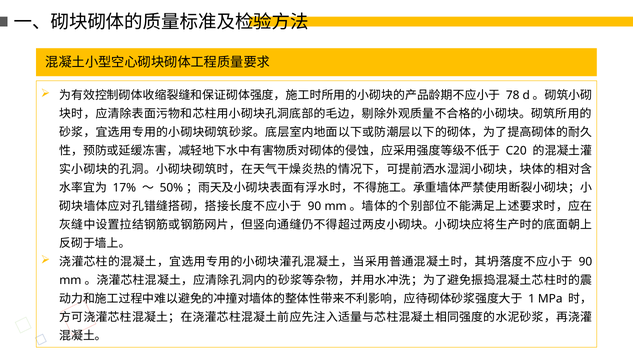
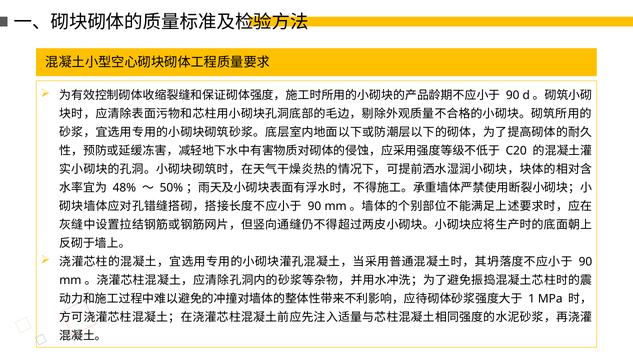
78: 78 -> 90 (513, 95)
17%: 17% -> 48% (124, 188)
